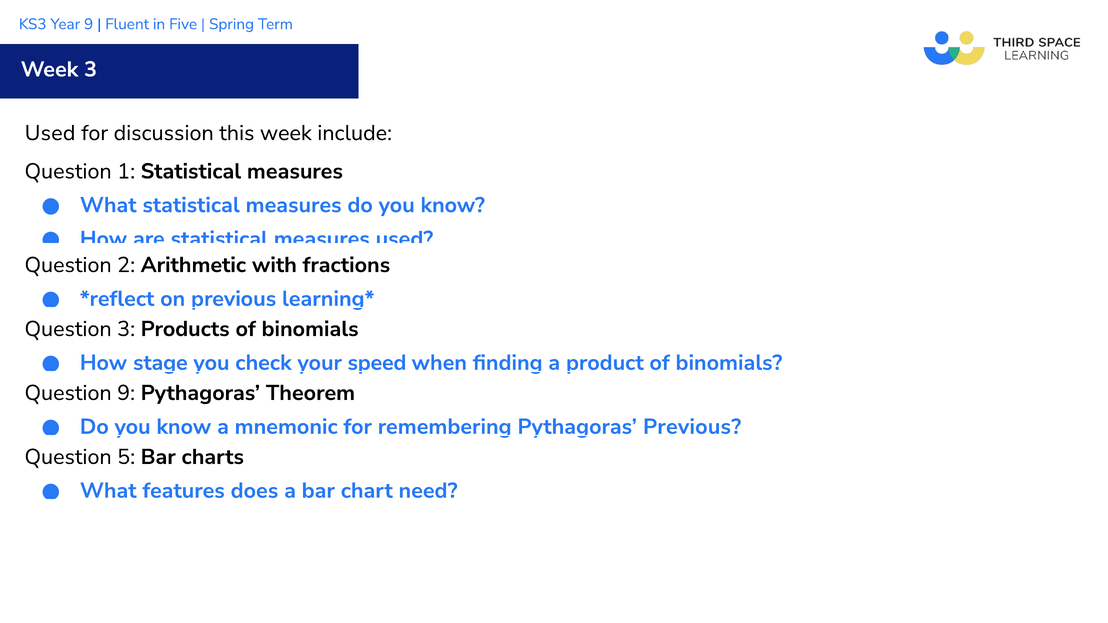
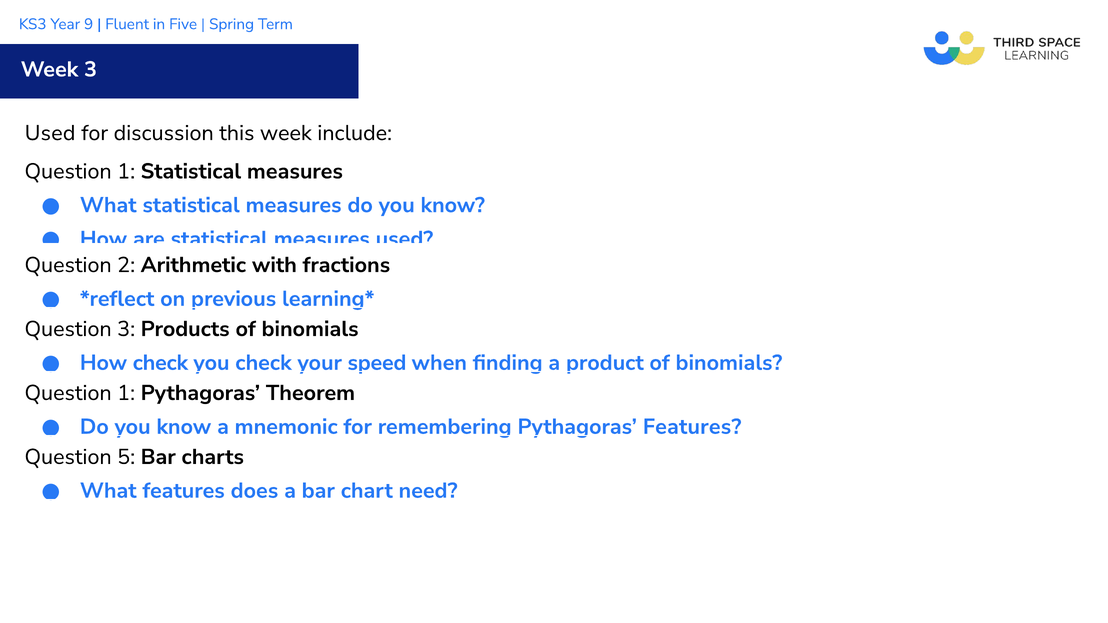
How stage: stage -> check (160, 363)
9: 9 -> 1 (126, 393)
Pythagoras Previous: Previous -> Features (692, 427)
